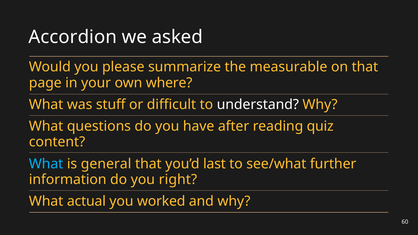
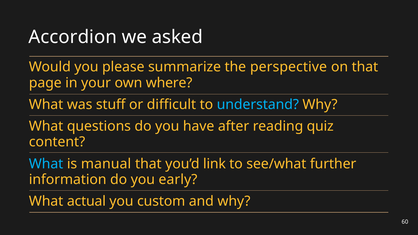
measurable: measurable -> perspective (288, 67)
understand colour: white -> light blue (258, 105)
general: general -> manual (106, 164)
last: last -> link (214, 164)
right: right -> early (178, 180)
worked: worked -> custom (161, 201)
